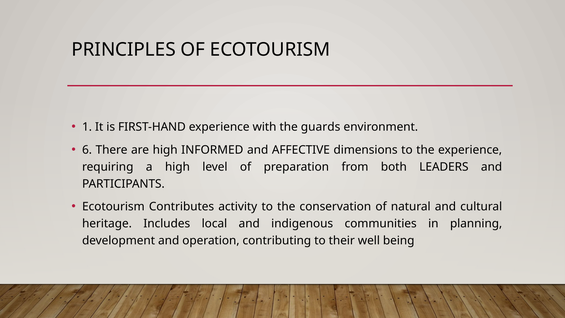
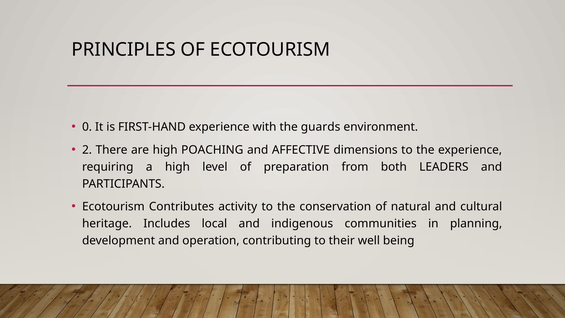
1: 1 -> 0 (87, 127)
6: 6 -> 2 (87, 150)
INFORMED: INFORMED -> POACHING (212, 150)
